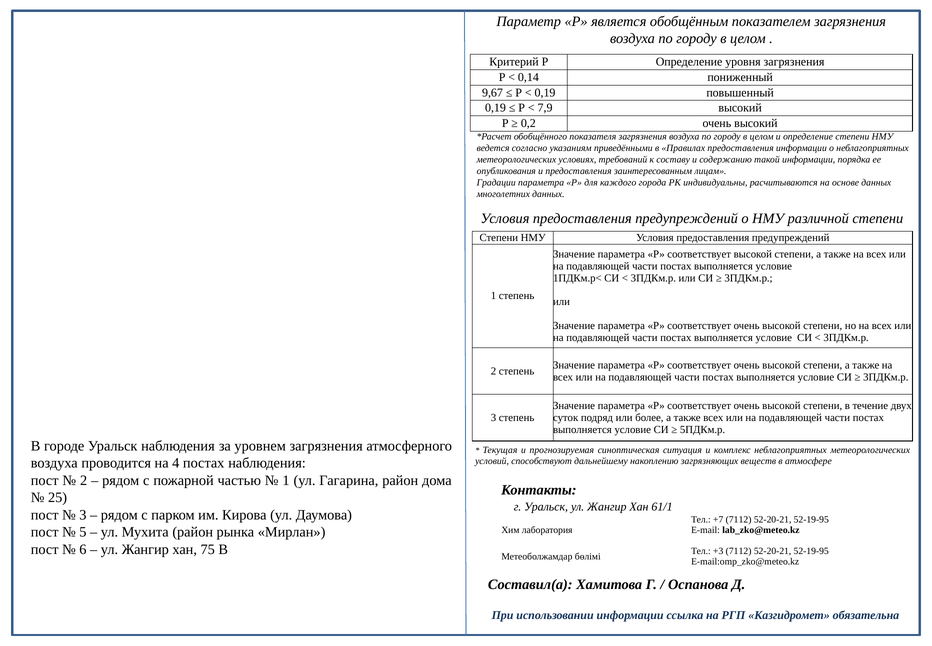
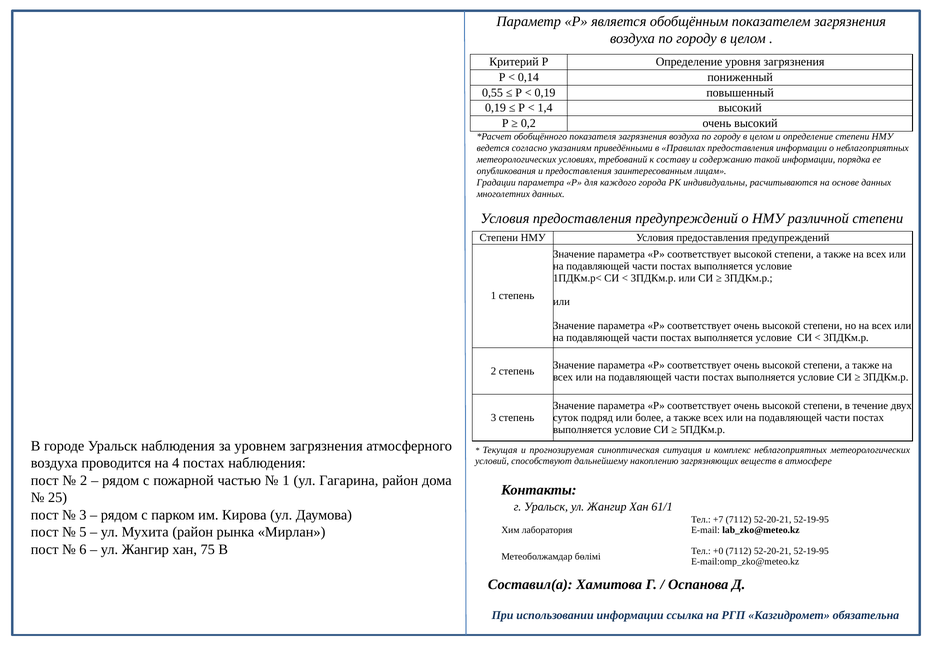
9,67: 9,67 -> 0,55 (492, 93)
7,9: 7,9 -> 1,4 (545, 108)
+3: +3 -> +0 (718, 551)
